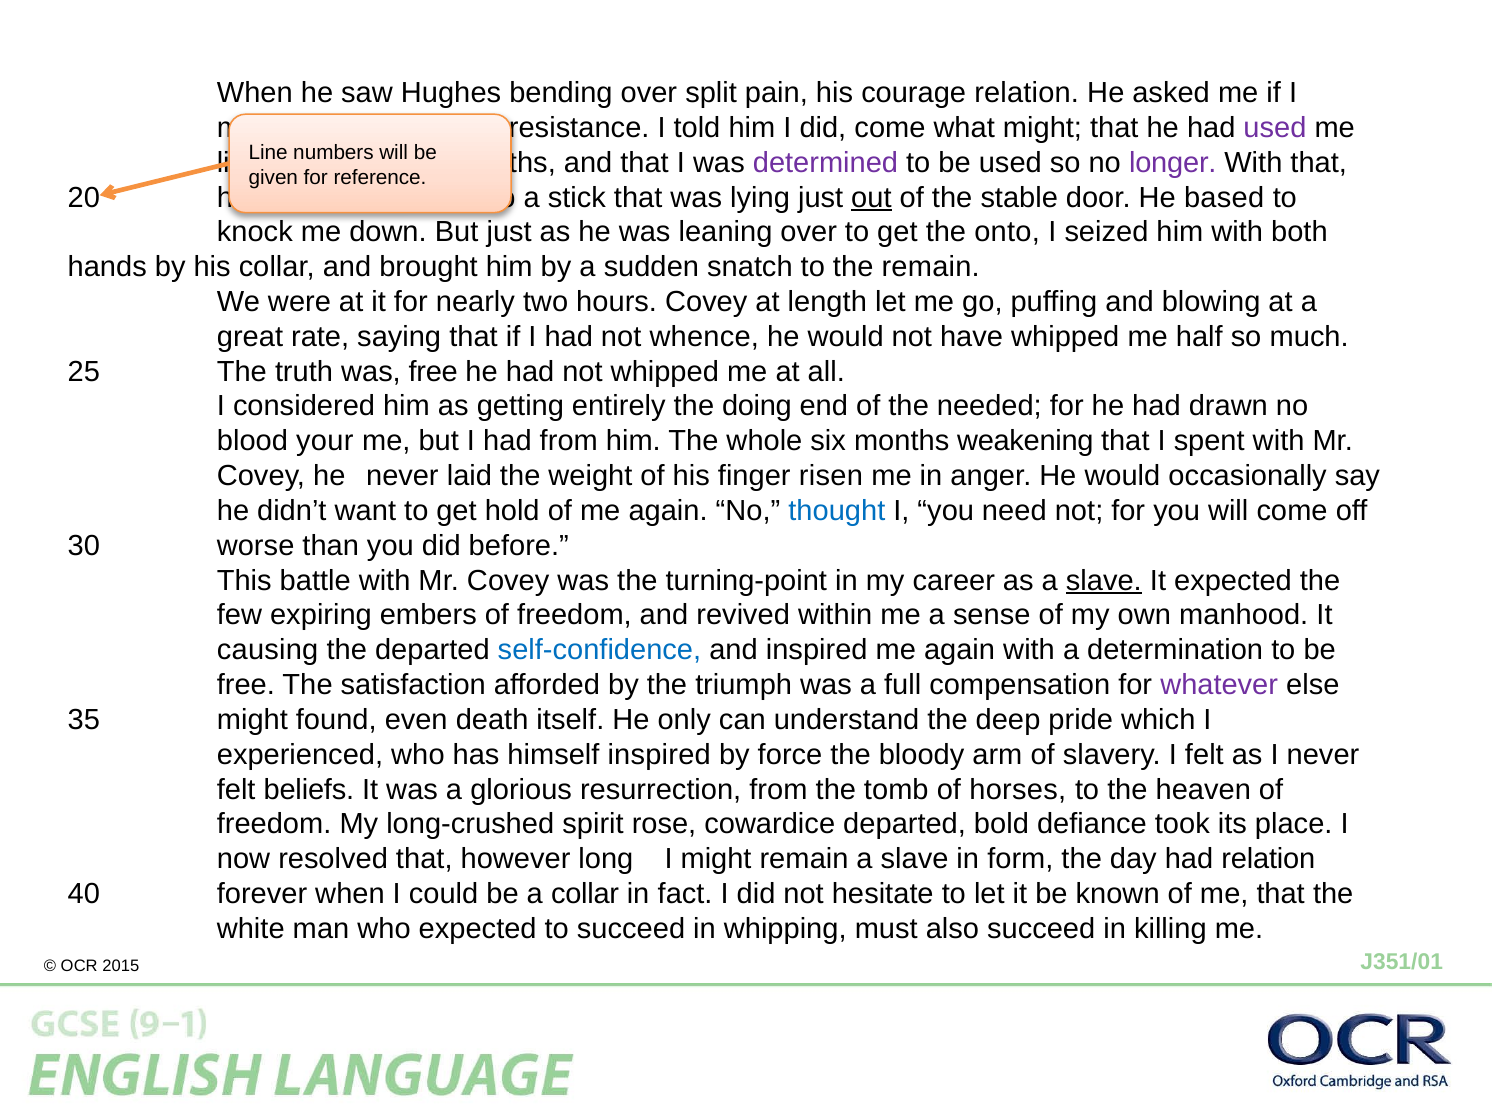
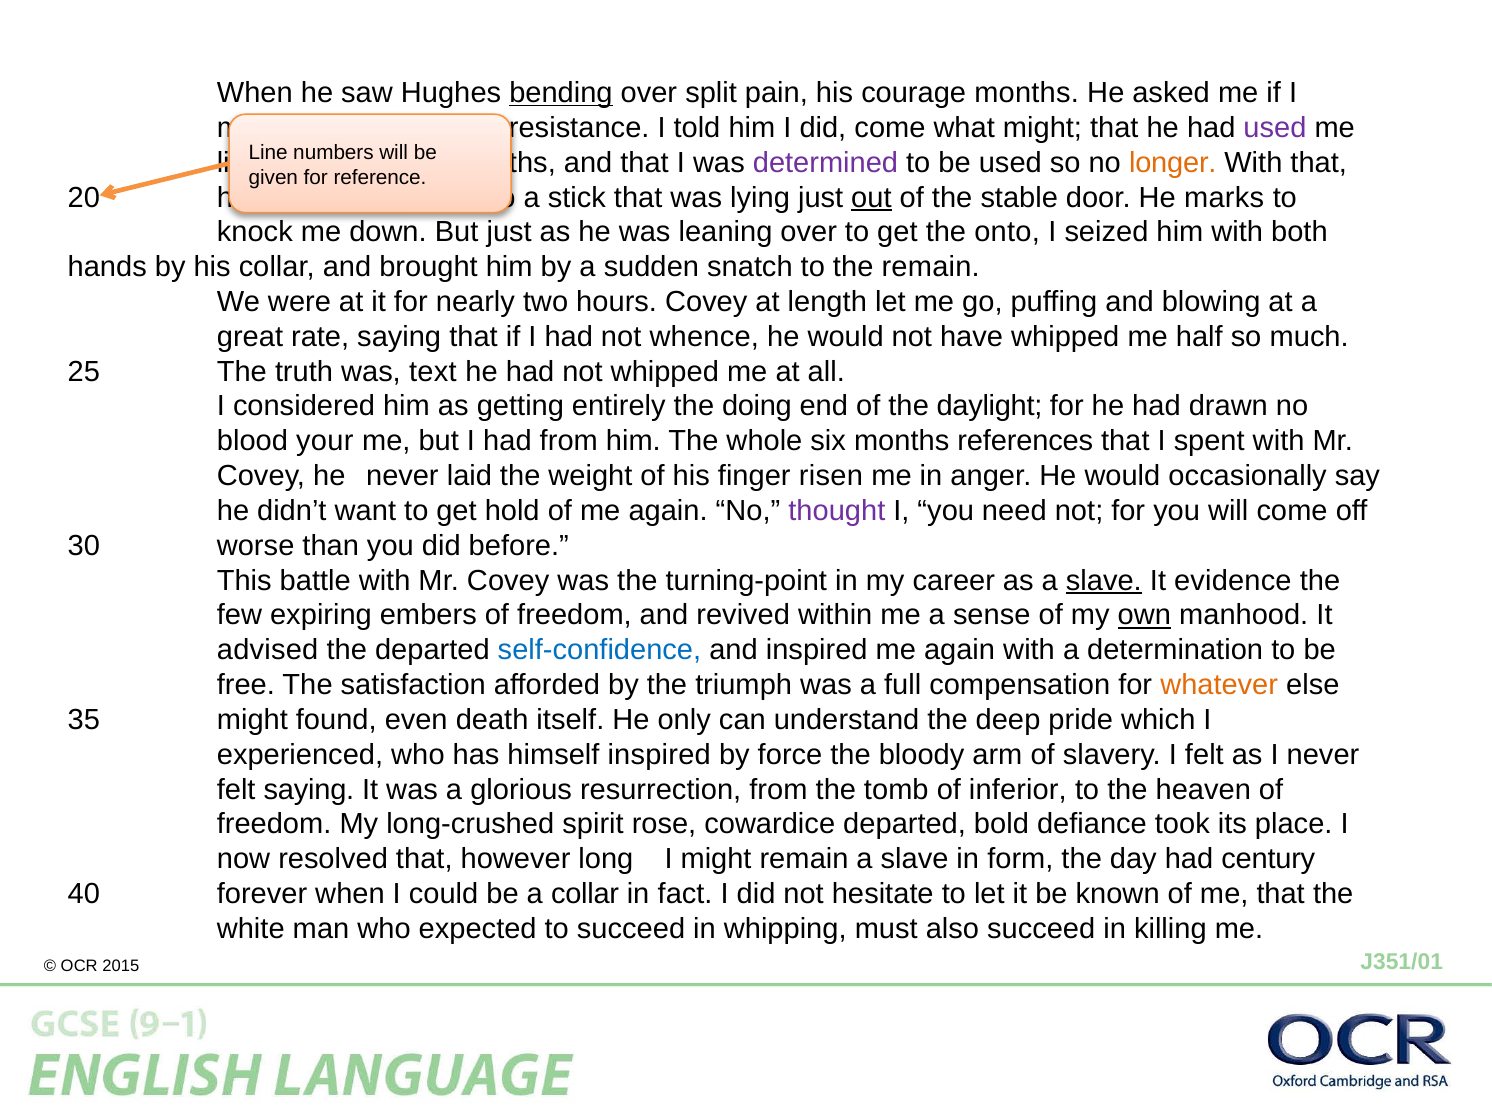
bending underline: none -> present (561, 93)
courage relation: relation -> months (1027, 93)
longer colour: purple -> orange (1173, 163)
based: based -> marks (1224, 197)
was free: free -> text (433, 372)
needed: needed -> daylight (989, 406)
weakening: weakening -> references (1025, 441)
thought colour: blue -> purple (837, 511)
It expected: expected -> evidence (1233, 581)
own underline: none -> present (1144, 615)
causing: causing -> advised (268, 650)
whatever colour: purple -> orange (1219, 685)
felt beliefs: beliefs -> saying (309, 790)
horses: horses -> inferior (1018, 790)
had relation: relation -> century (1268, 859)
